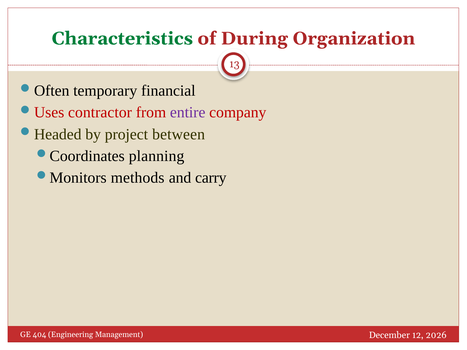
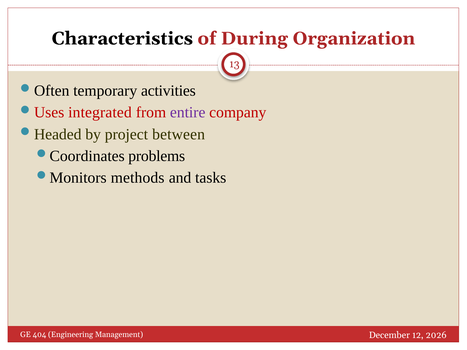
Characteristics colour: green -> black (122, 38)
financial: financial -> activities (168, 91)
contractor: contractor -> integrated (100, 113)
planning: planning -> problems (157, 156)
carry: carry -> tasks (211, 178)
